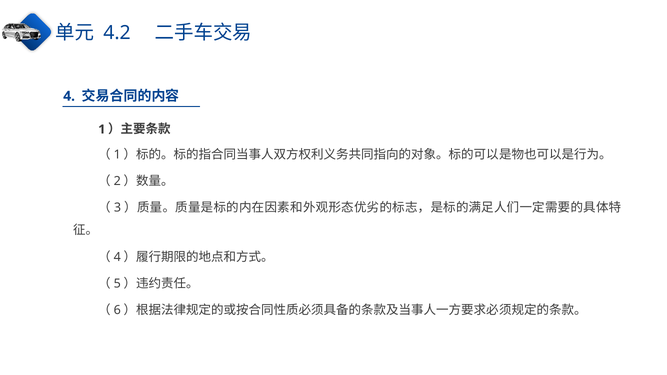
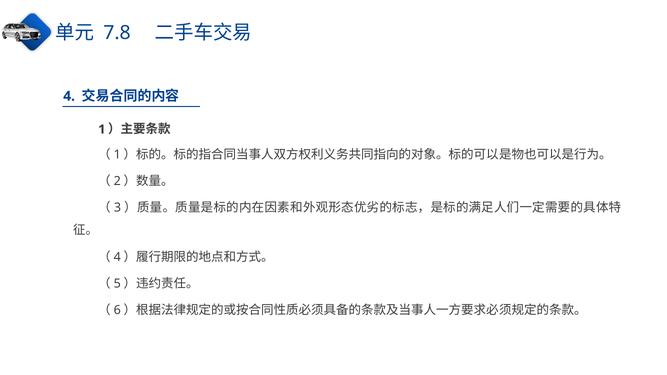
4.2: 4.2 -> 7.8 (117, 33)
